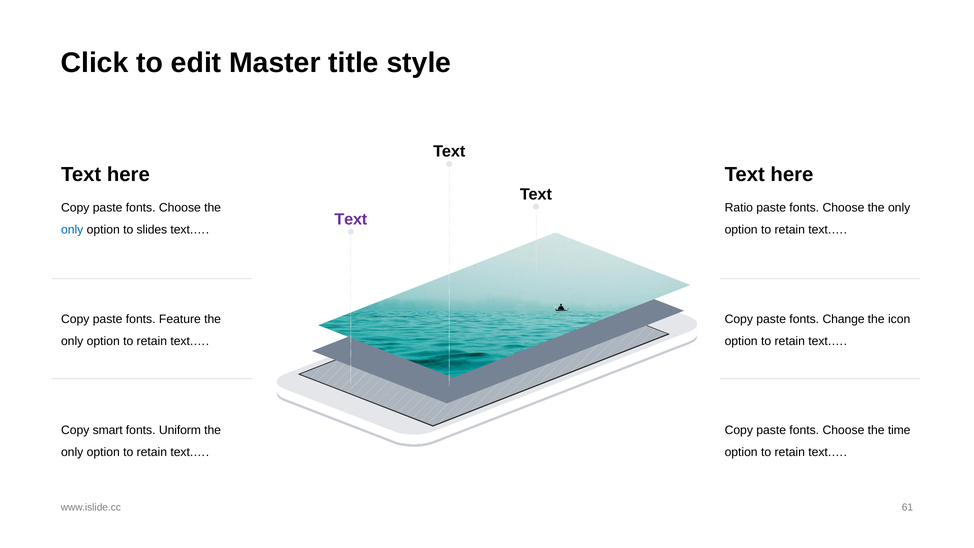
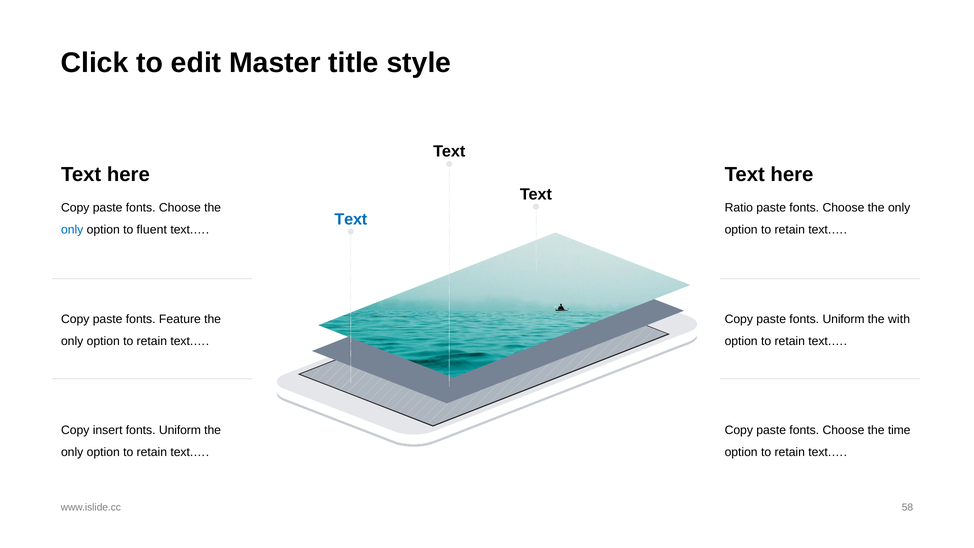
Text colour: purple -> blue (351, 219)
slides: slides -> fluent (152, 230)
paste fonts Change: Change -> Uniform (844, 319)
icon: icon -> with (899, 319)
smart: smart -> insert (108, 430)
61: 61 -> 58 (907, 507)
